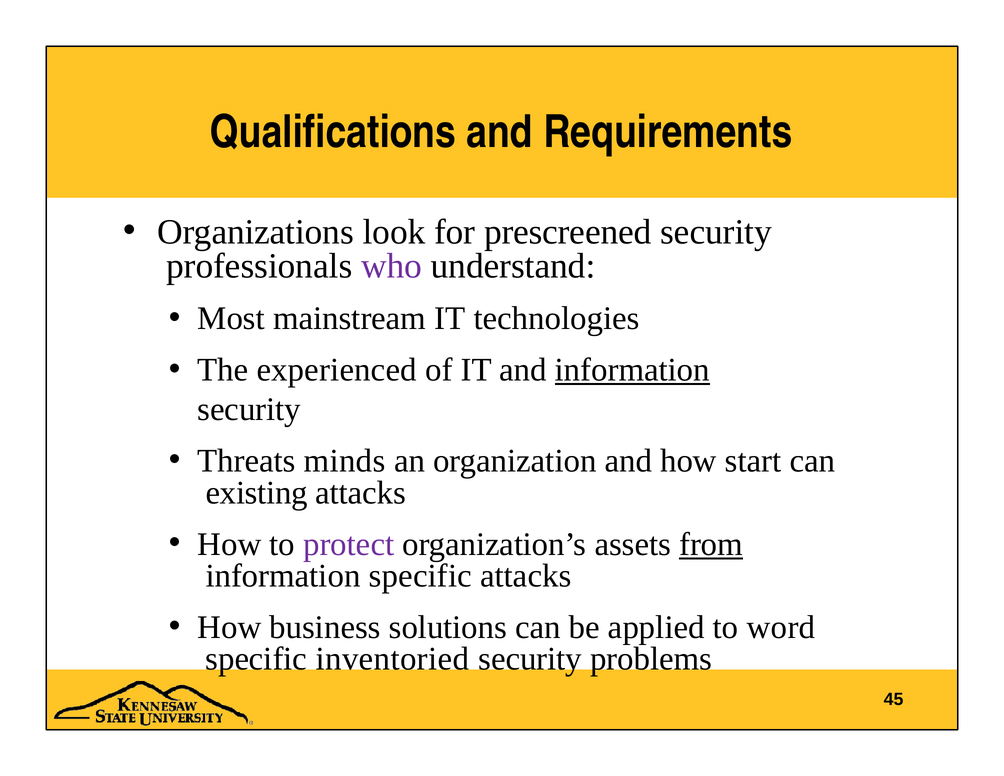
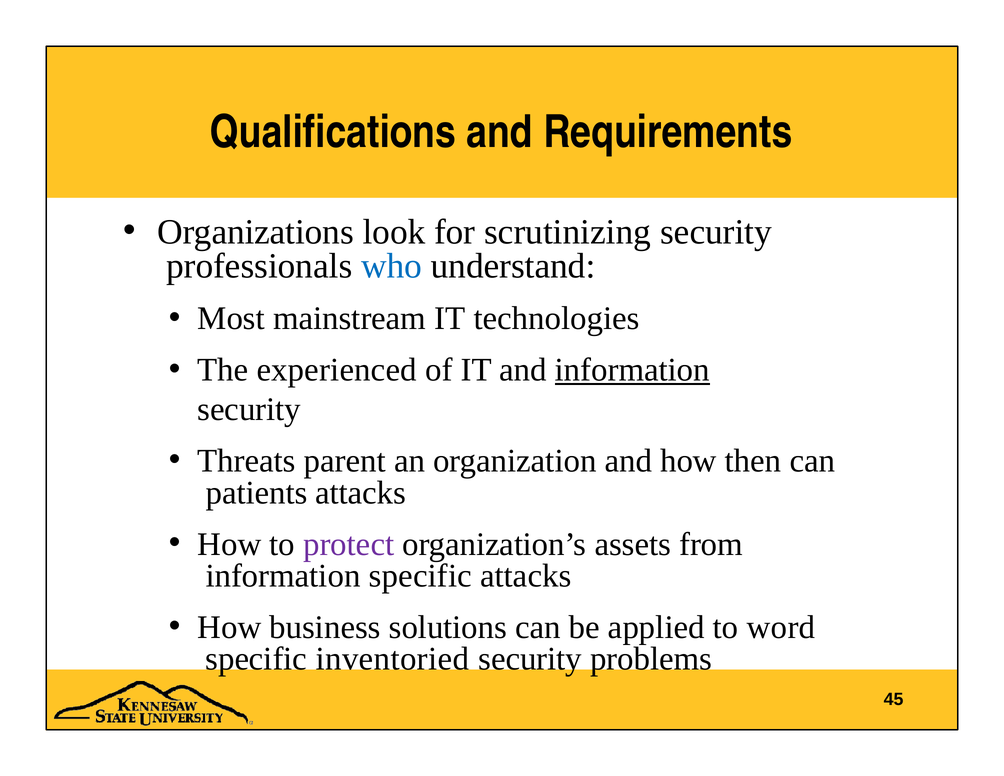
prescreened: prescreened -> scrutinizing (568, 232)
who colour: purple -> blue (392, 266)
minds: minds -> parent (345, 461)
start: start -> then (753, 461)
existing: existing -> patients (257, 493)
from underline: present -> none (711, 544)
